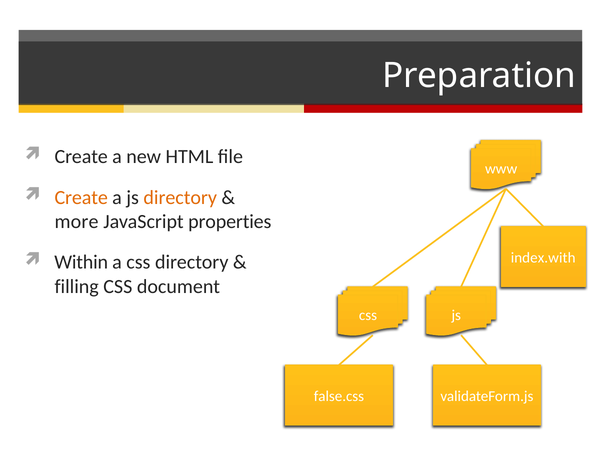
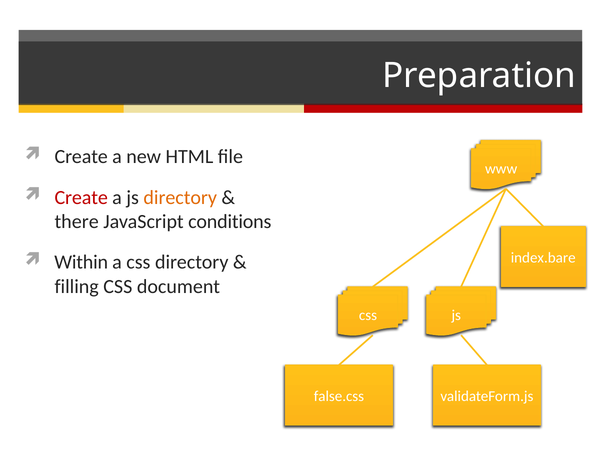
Create colour: orange -> red (81, 197)
more: more -> there (77, 221)
properties: properties -> conditions (230, 221)
index.with: index.with -> index.bare (543, 257)
